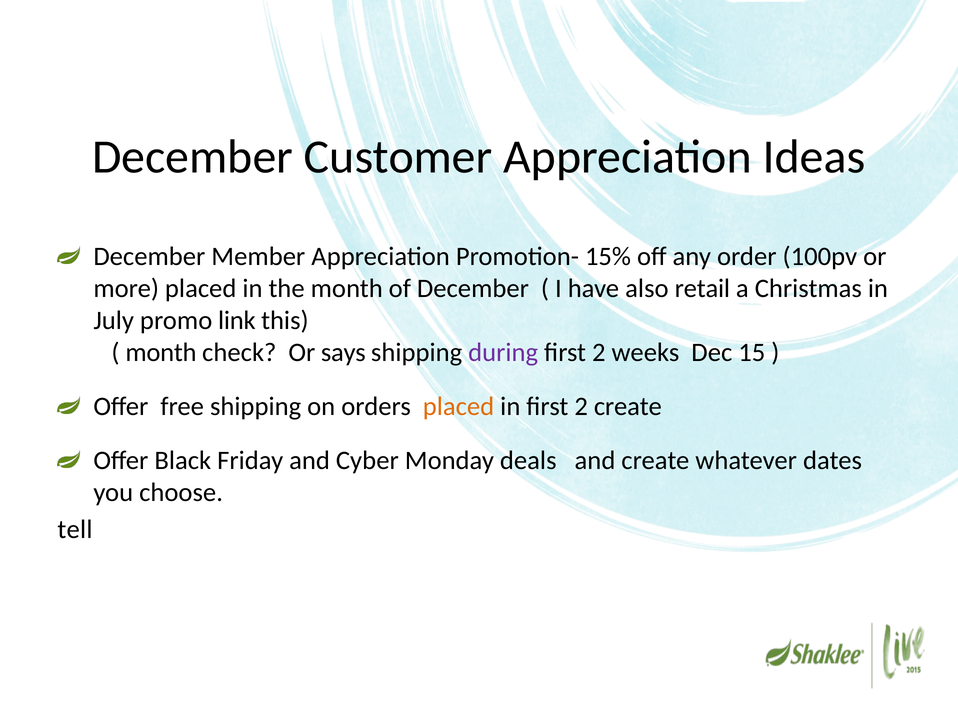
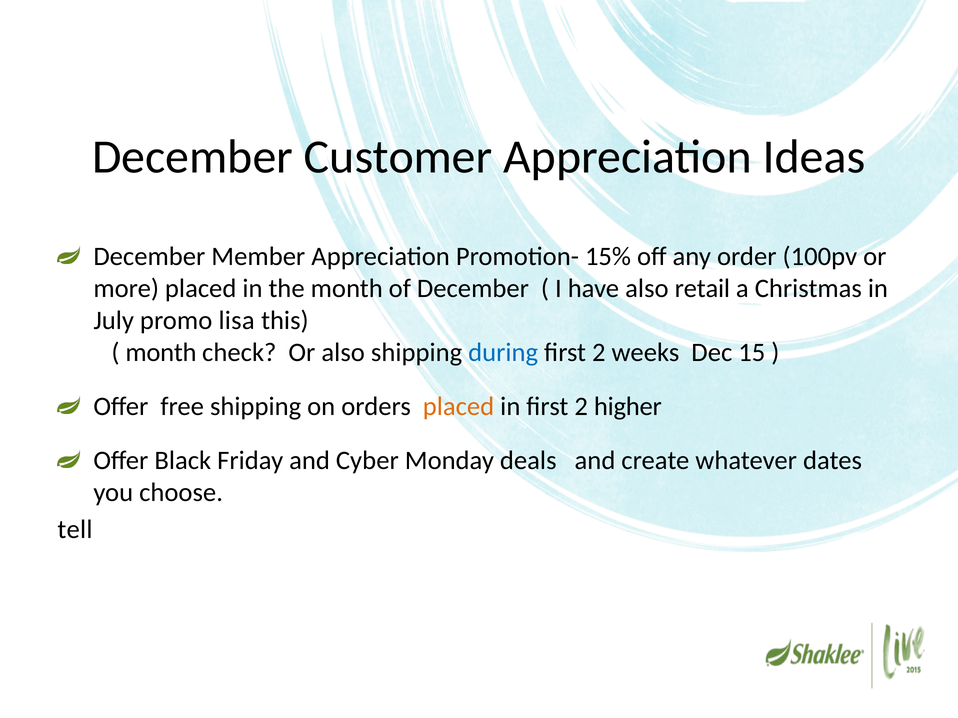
link: link -> lisa (237, 321)
Or says: says -> also (343, 353)
during colour: purple -> blue (503, 353)
2 create: create -> higher (628, 407)
